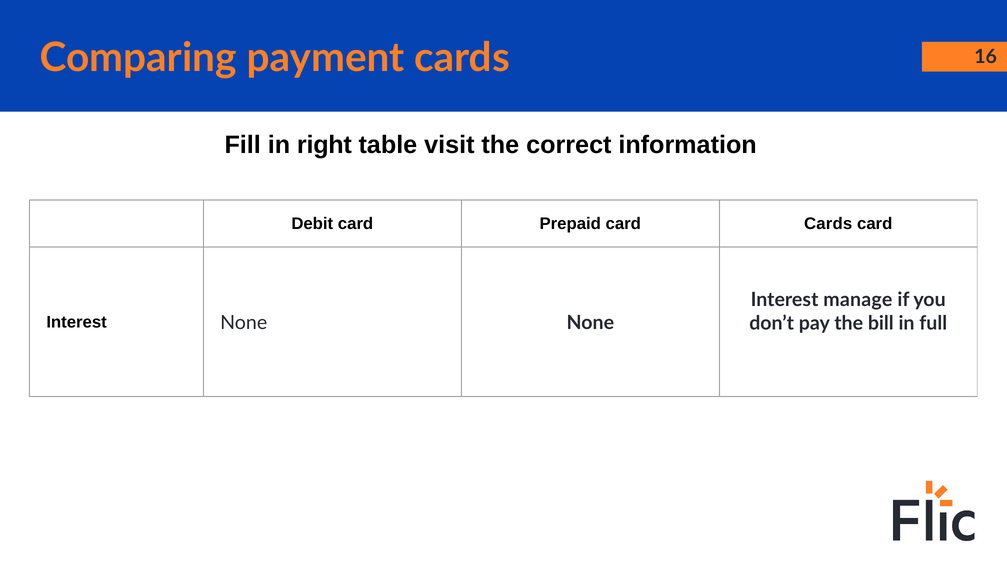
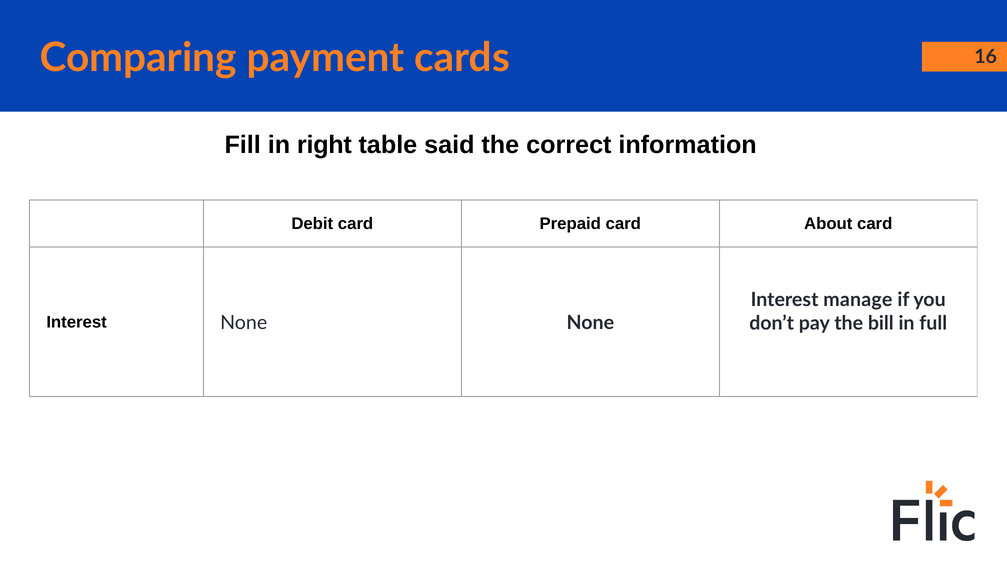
visit: visit -> said (449, 145)
card Cards: Cards -> About (828, 224)
